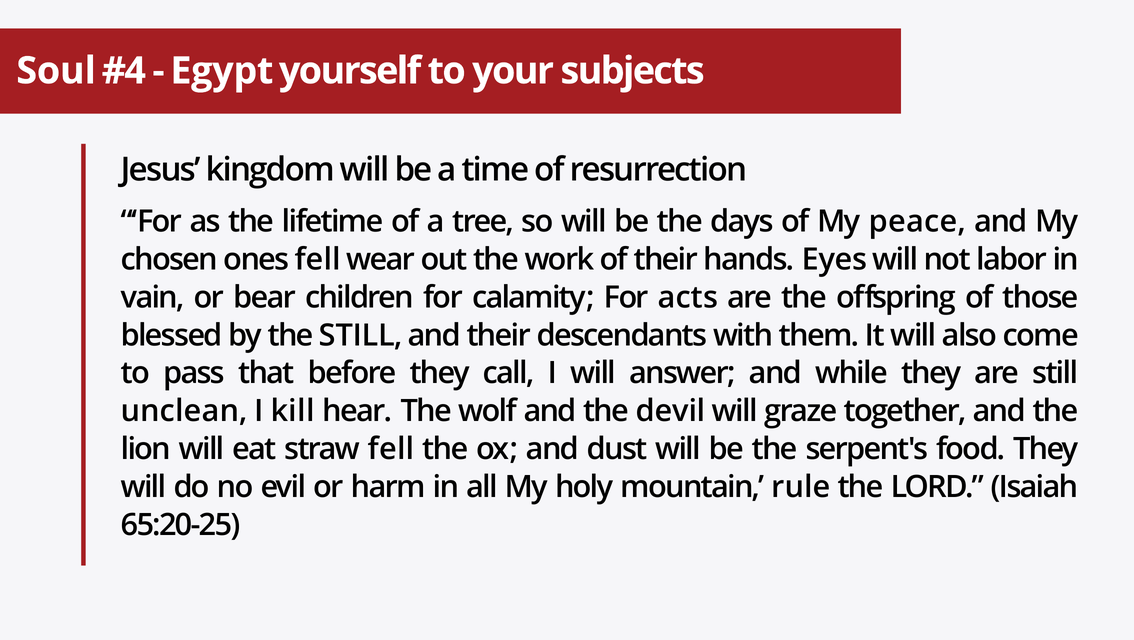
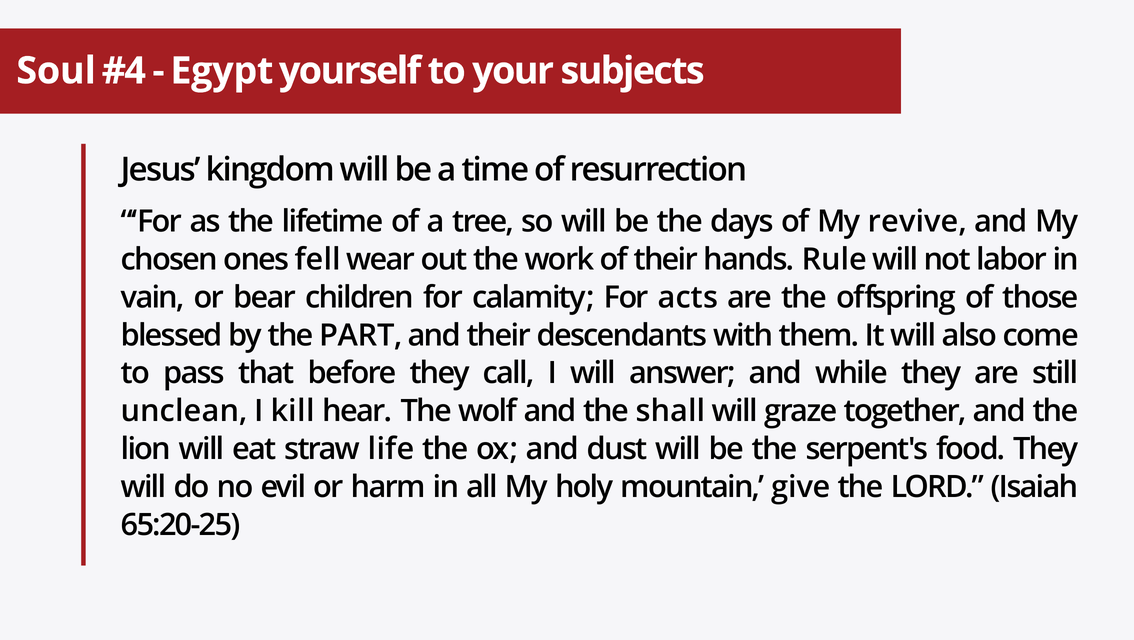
peace: peace -> revive (917, 221)
Eyes: Eyes -> Rule (834, 259)
the STILL: STILL -> PART (361, 335)
devil: devil -> shall (670, 411)
straw fell: fell -> life (391, 449)
rule: rule -> give (801, 487)
